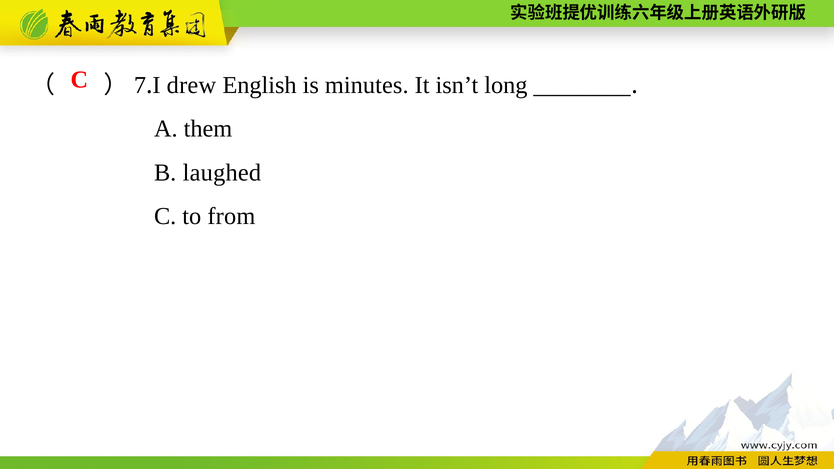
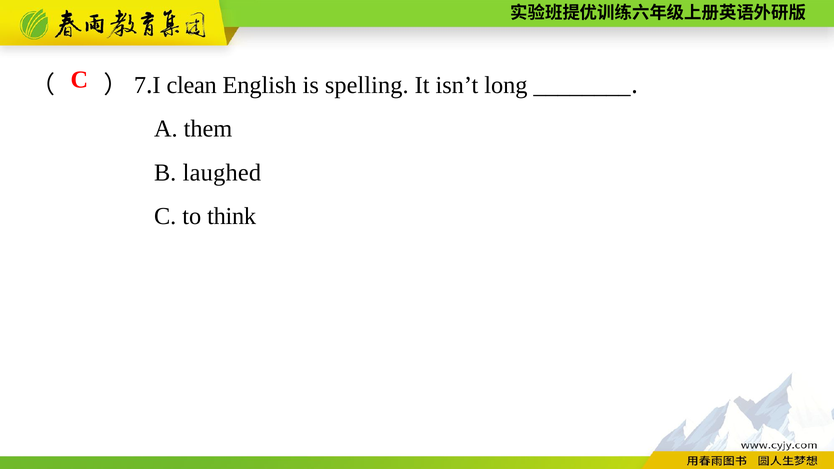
drew: drew -> clean (192, 85)
minutes: minutes -> spelling (367, 85)
from: from -> think (232, 217)
